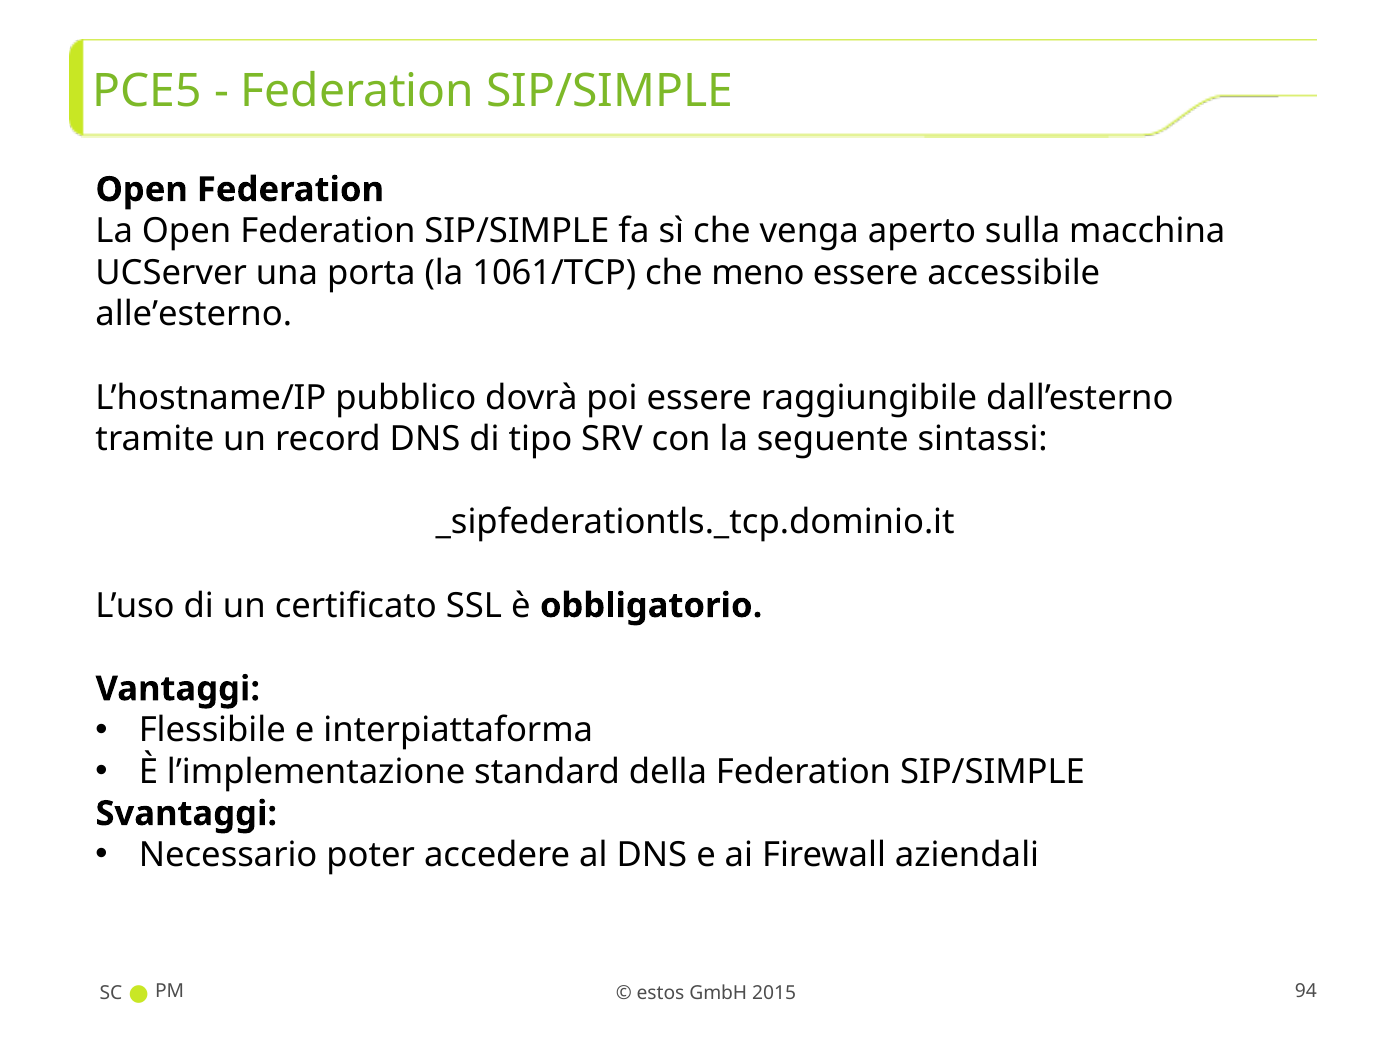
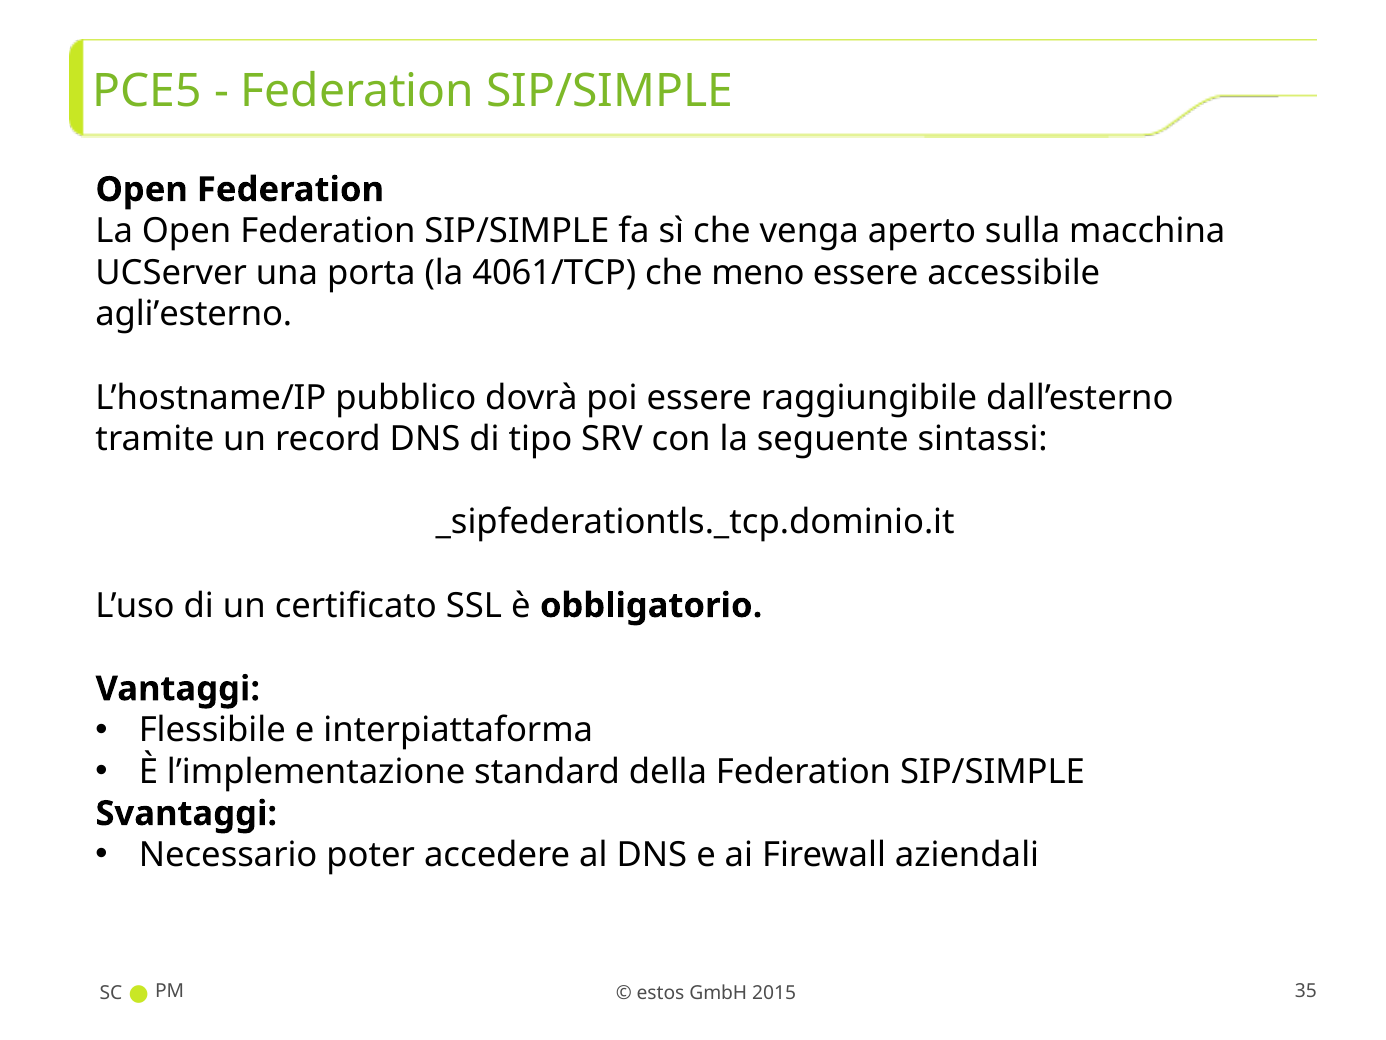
1061/TCP: 1061/TCP -> 4061/TCP (554, 273)
alle’esterno: alle’esterno -> agli’esterno (194, 314)
94: 94 -> 35 (1306, 990)
